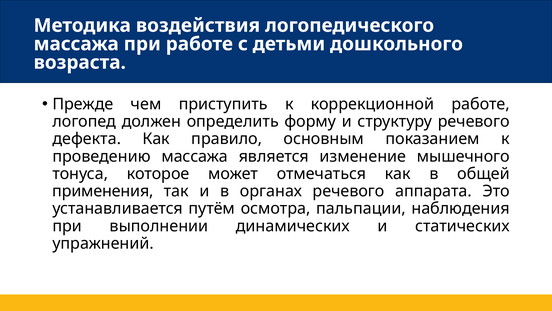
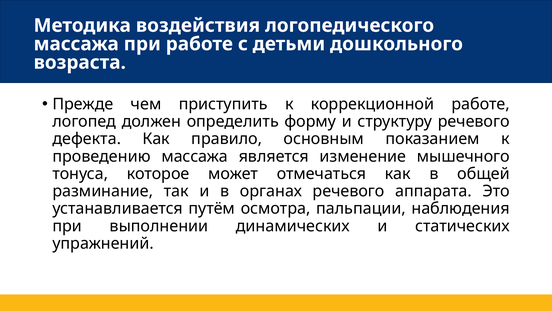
применения: применения -> разминание (103, 191)
